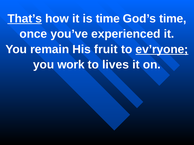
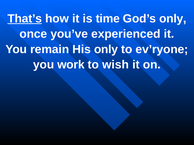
God’s time: time -> only (173, 19)
His fruit: fruit -> only (106, 49)
ev’ryone underline: present -> none (162, 49)
lives: lives -> wish (116, 65)
